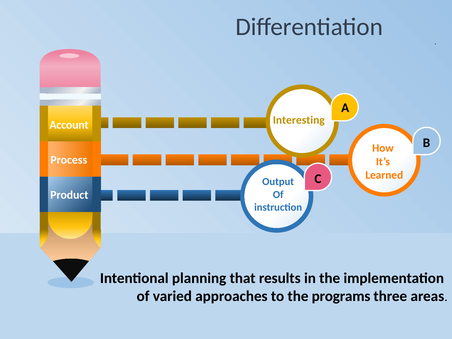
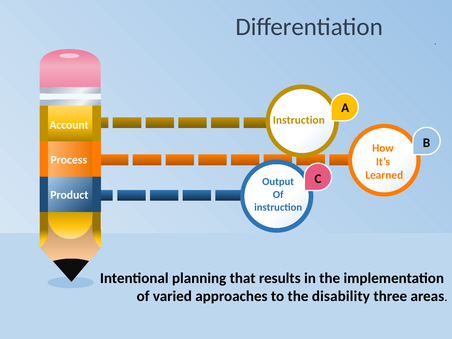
Interesting: Interesting -> Instruction (299, 120)
programs: programs -> disability (341, 296)
